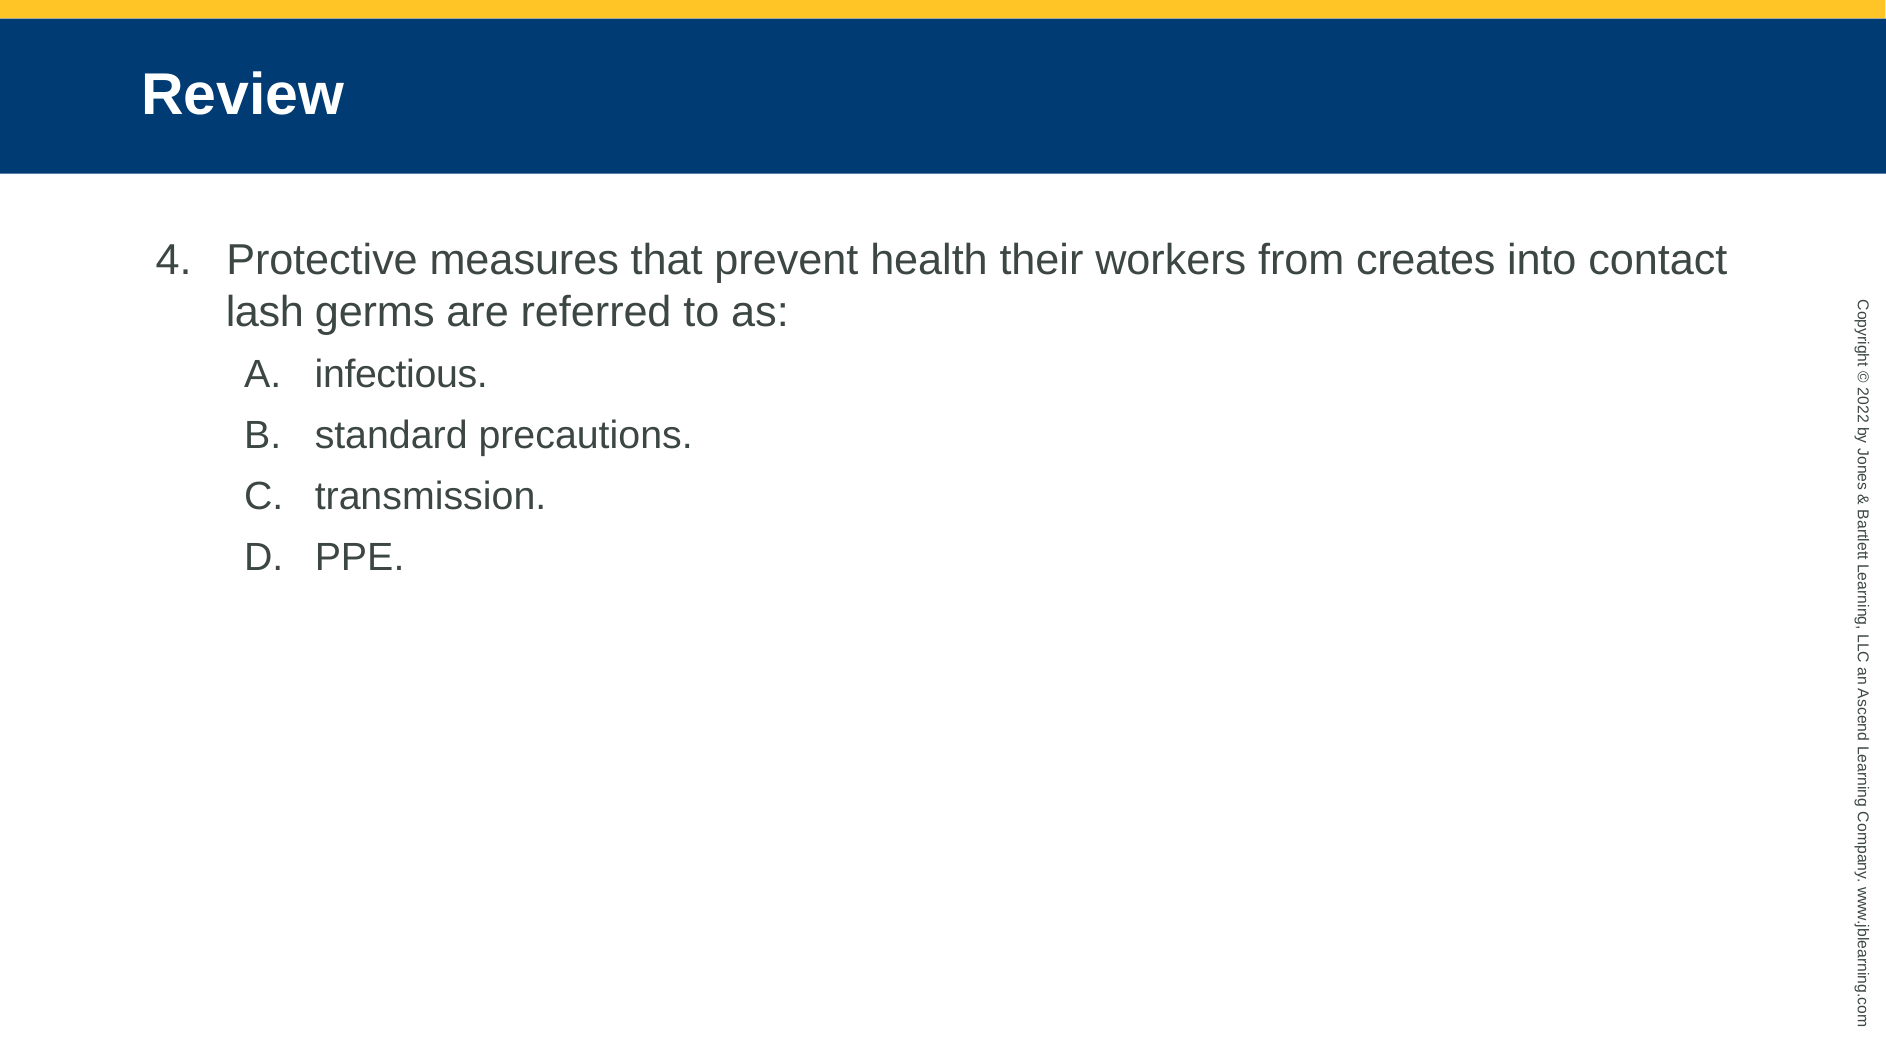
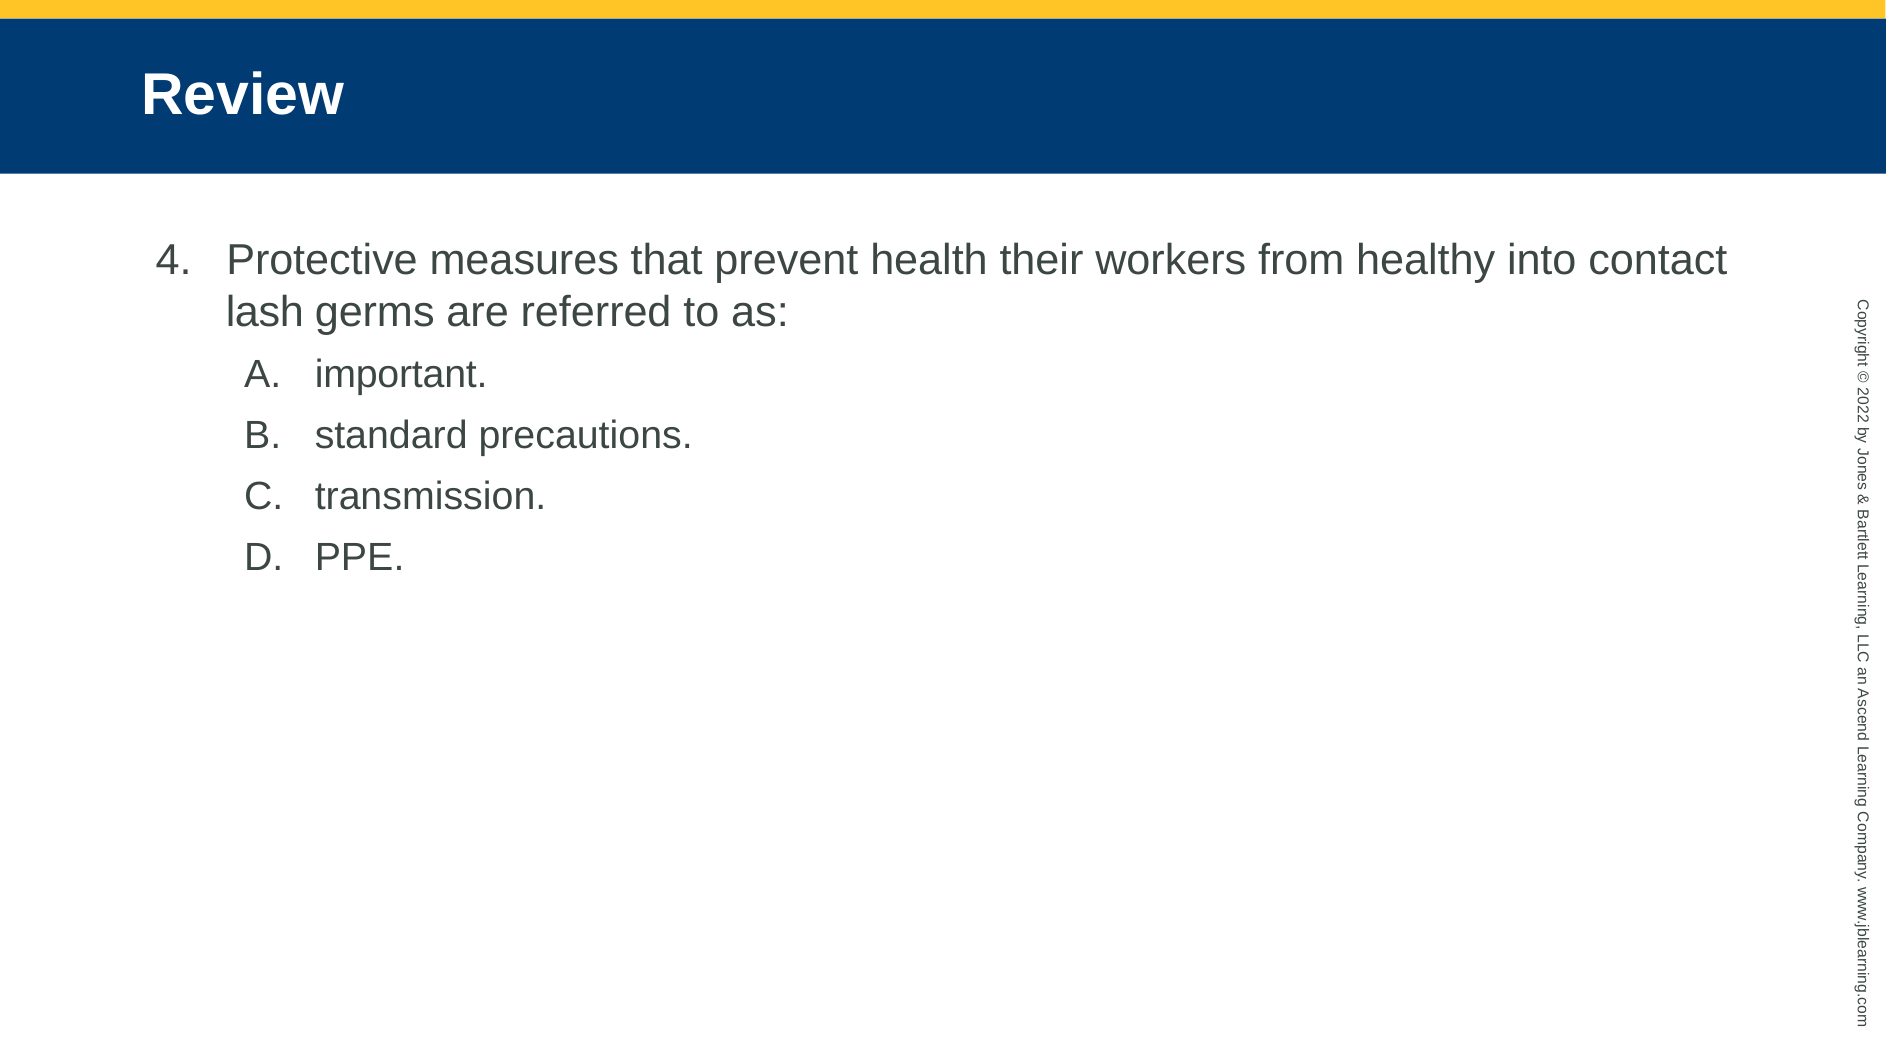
creates: creates -> healthy (1426, 260)
infectious: infectious -> important (401, 375)
